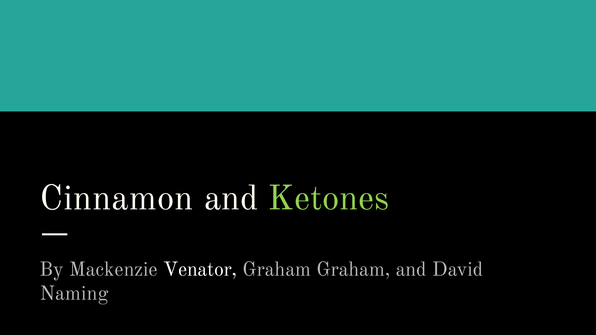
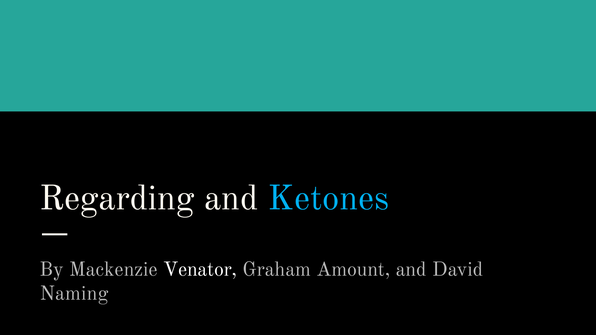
Cinnamon: Cinnamon -> Regarding (117, 198)
Ketones colour: light green -> light blue (329, 198)
Graham Graham: Graham -> Amount (353, 270)
